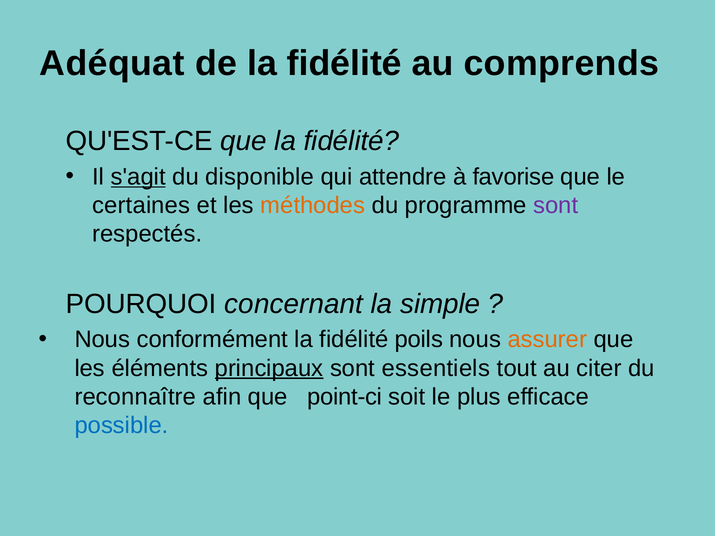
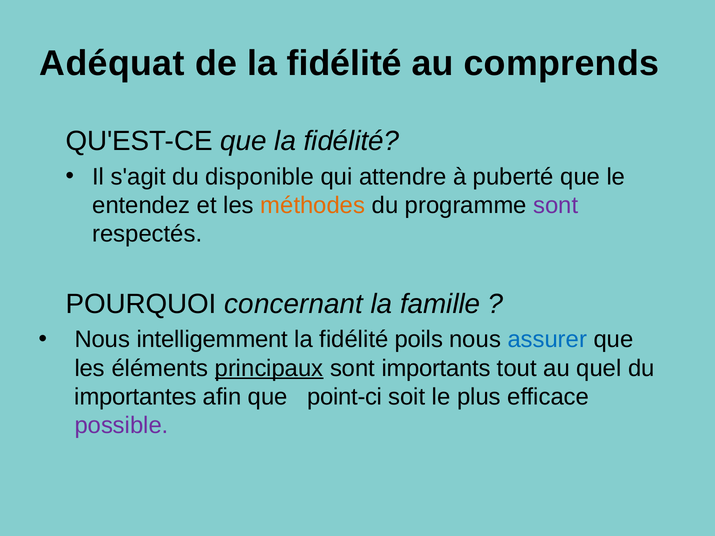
s'agit underline: present -> none (138, 177)
favorise: favorise -> puberté (513, 177)
certaines: certaines -> entendez (141, 205)
simple: simple -> famille (440, 304)
conformément: conformément -> intelligemment (212, 340)
assurer colour: orange -> blue (547, 340)
essentiels: essentiels -> importants (436, 368)
citer: citer -> quel (599, 368)
reconnaître: reconnaître -> importantes (136, 397)
possible colour: blue -> purple (122, 426)
